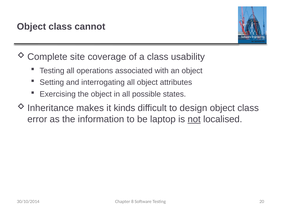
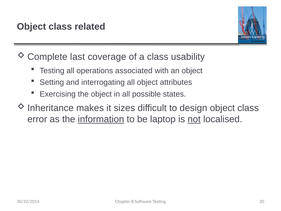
cannot: cannot -> related (90, 27)
site: site -> last (78, 57)
kinds: kinds -> sizes (124, 108)
information underline: none -> present (101, 119)
